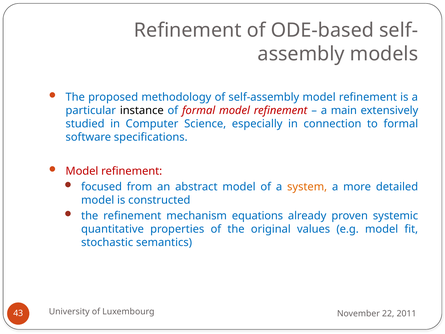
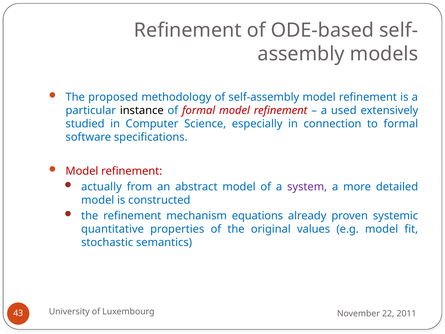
main: main -> used (344, 110)
focused: focused -> actually (101, 187)
system colour: orange -> purple (307, 187)
